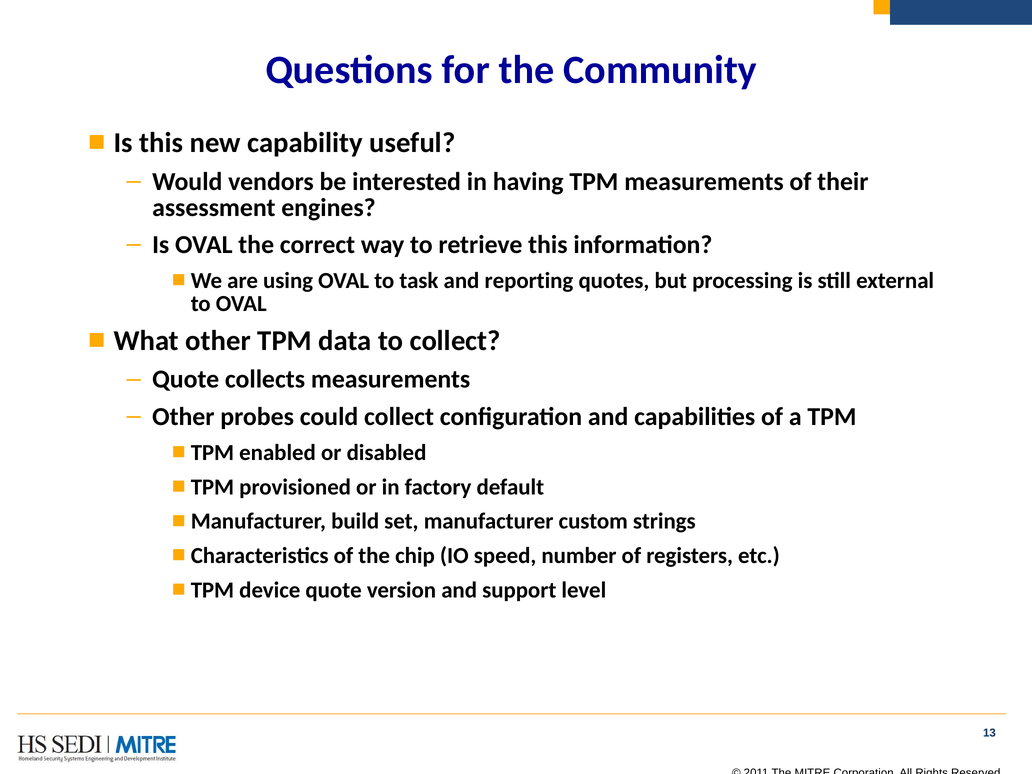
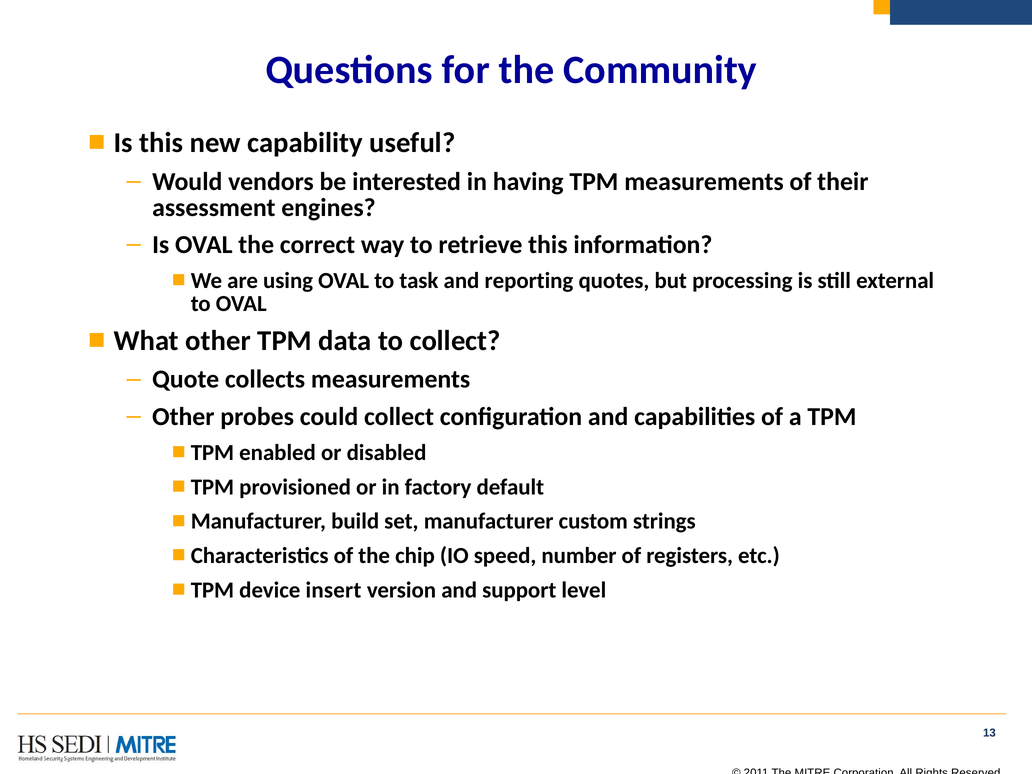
device quote: quote -> insert (333, 590)
